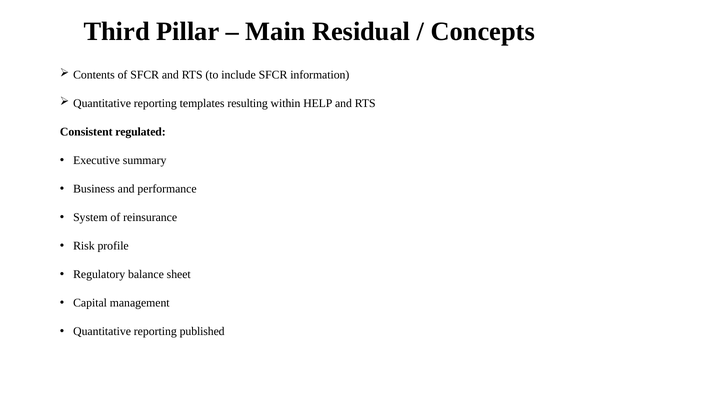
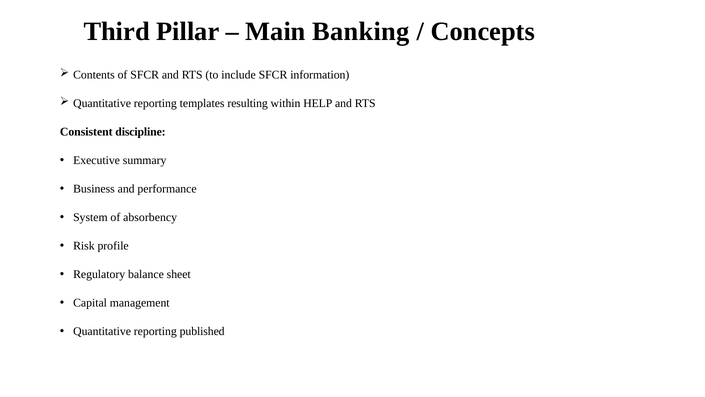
Residual: Residual -> Banking (361, 31)
regulated: regulated -> discipline (140, 132)
reinsurance: reinsurance -> absorbency (150, 217)
